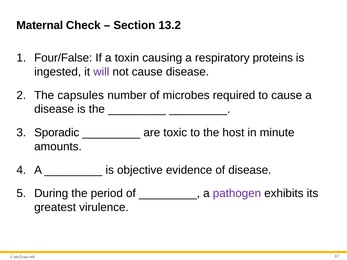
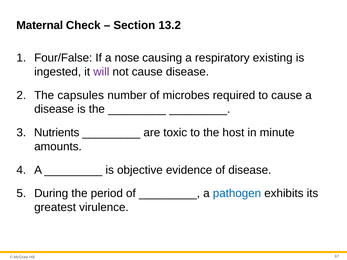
toxin: toxin -> nose (127, 58)
proteins: proteins -> existing (273, 58)
Sporadic: Sporadic -> Nutrients (57, 133)
pathogen colour: purple -> blue (237, 194)
